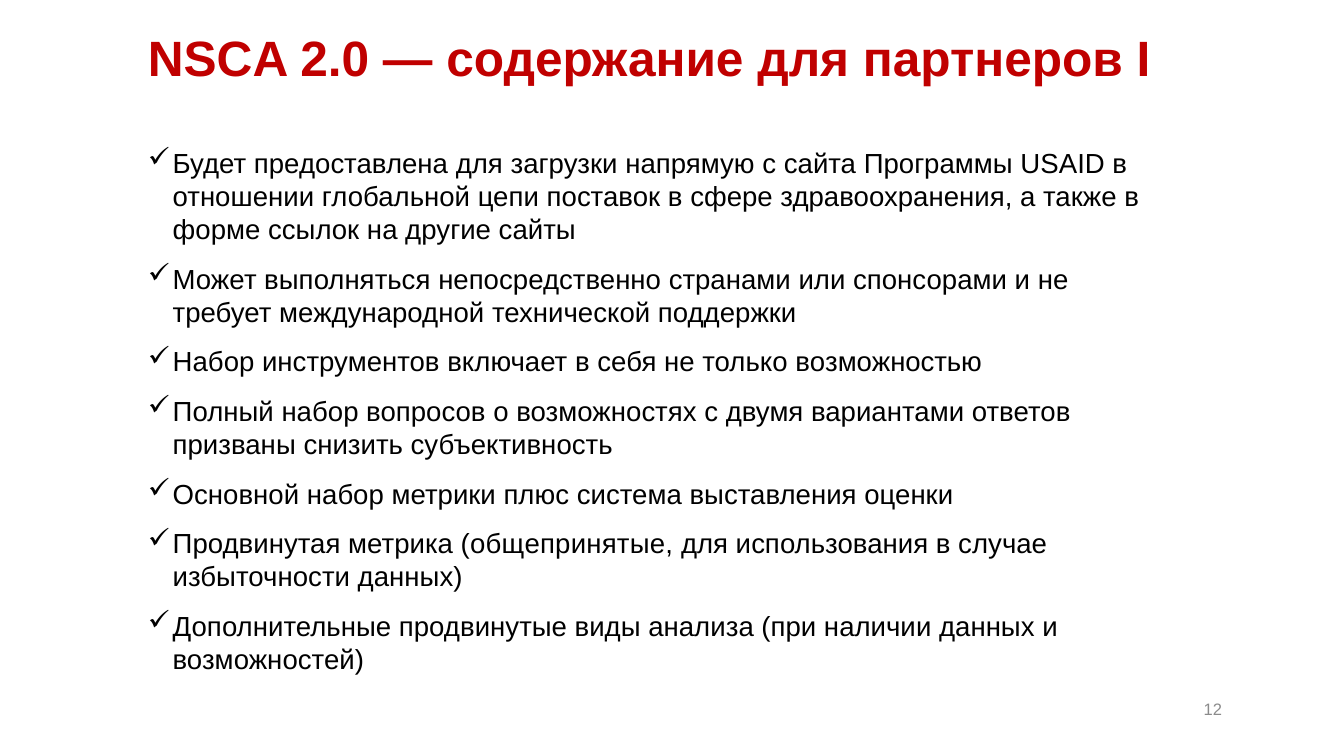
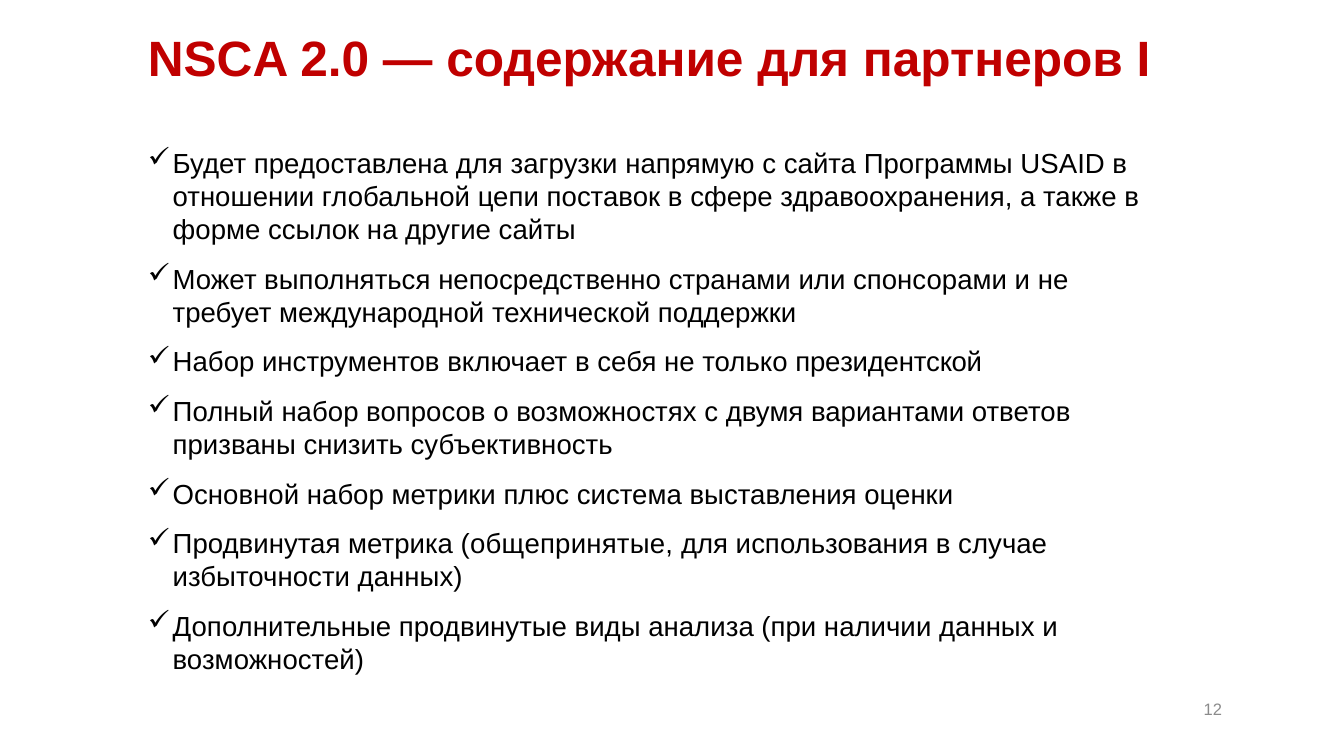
возможностью: возможностью -> президентской (889, 363)
